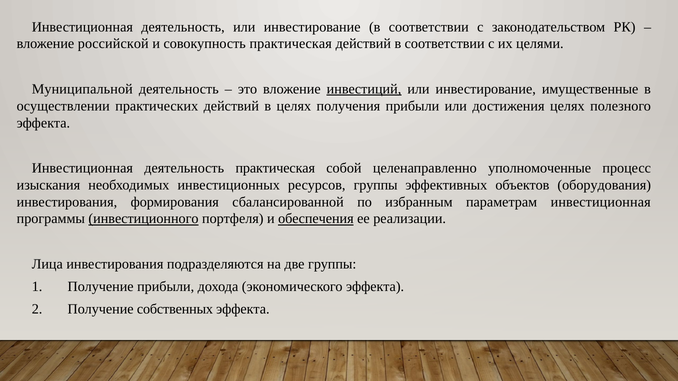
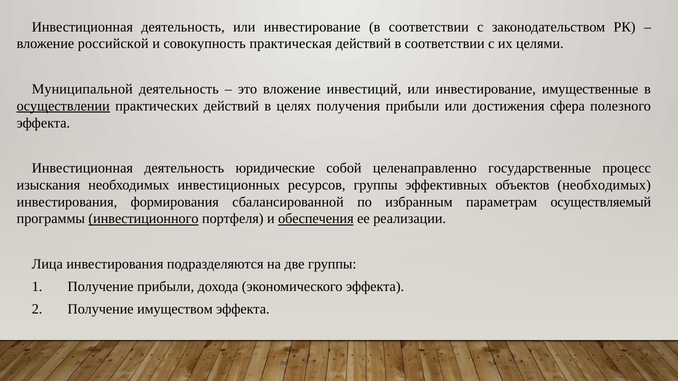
инвестиций underline: present -> none (364, 89)
осуществлении underline: none -> present (63, 106)
достижения целях: целях -> сфера (567, 106)
деятельность практическая: практическая -> юридические (275, 168)
уполномоченные: уполномоченные -> государственные (540, 168)
объектов оборудования: оборудования -> необходимых (604, 185)
параметрам инвестиционная: инвестиционная -> осуществляемый (601, 202)
собственных: собственных -> имуществом (175, 309)
